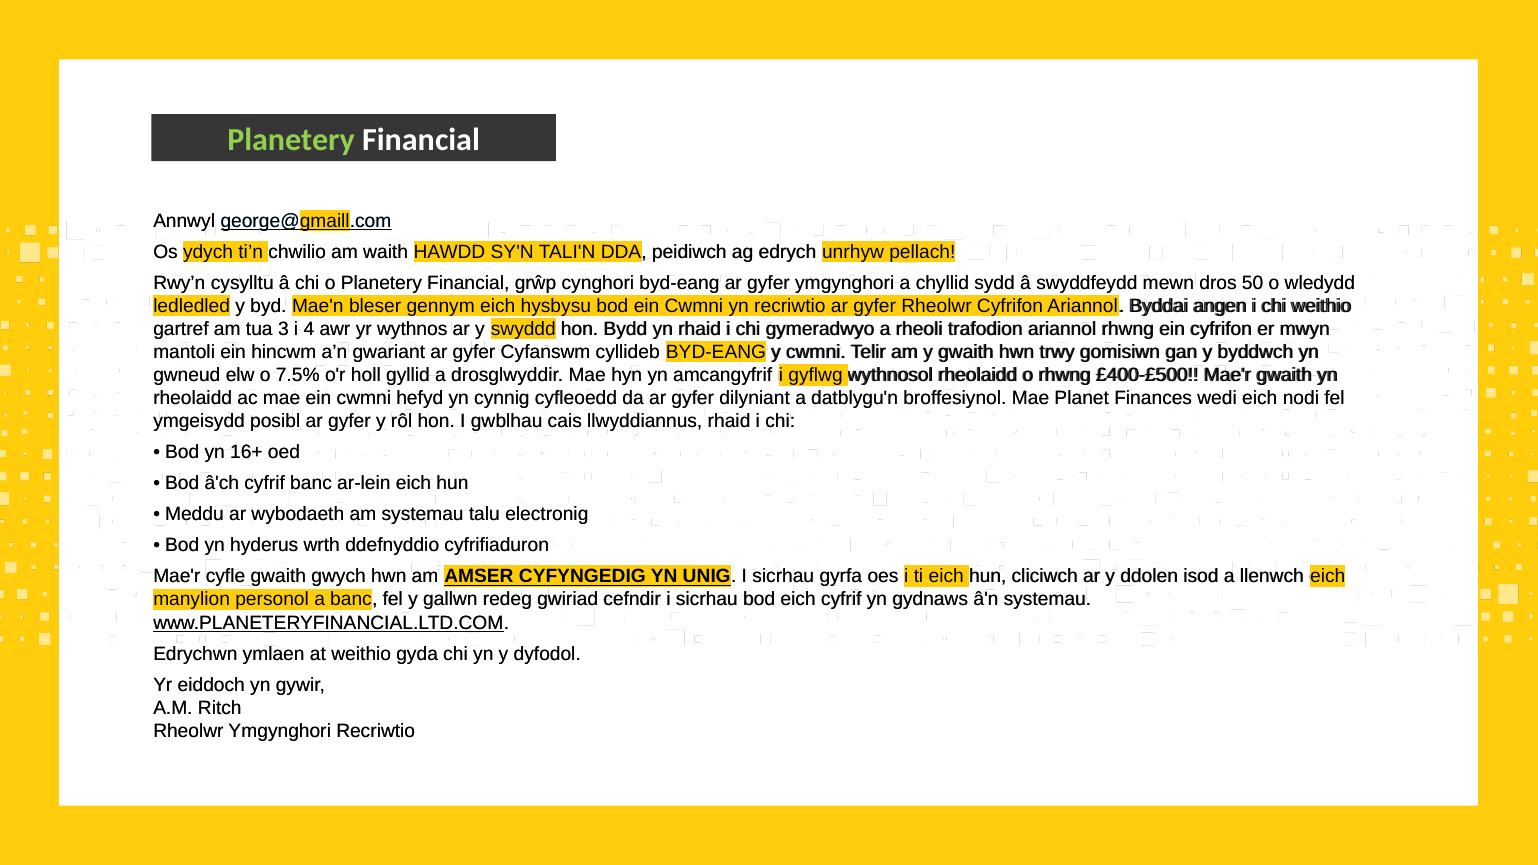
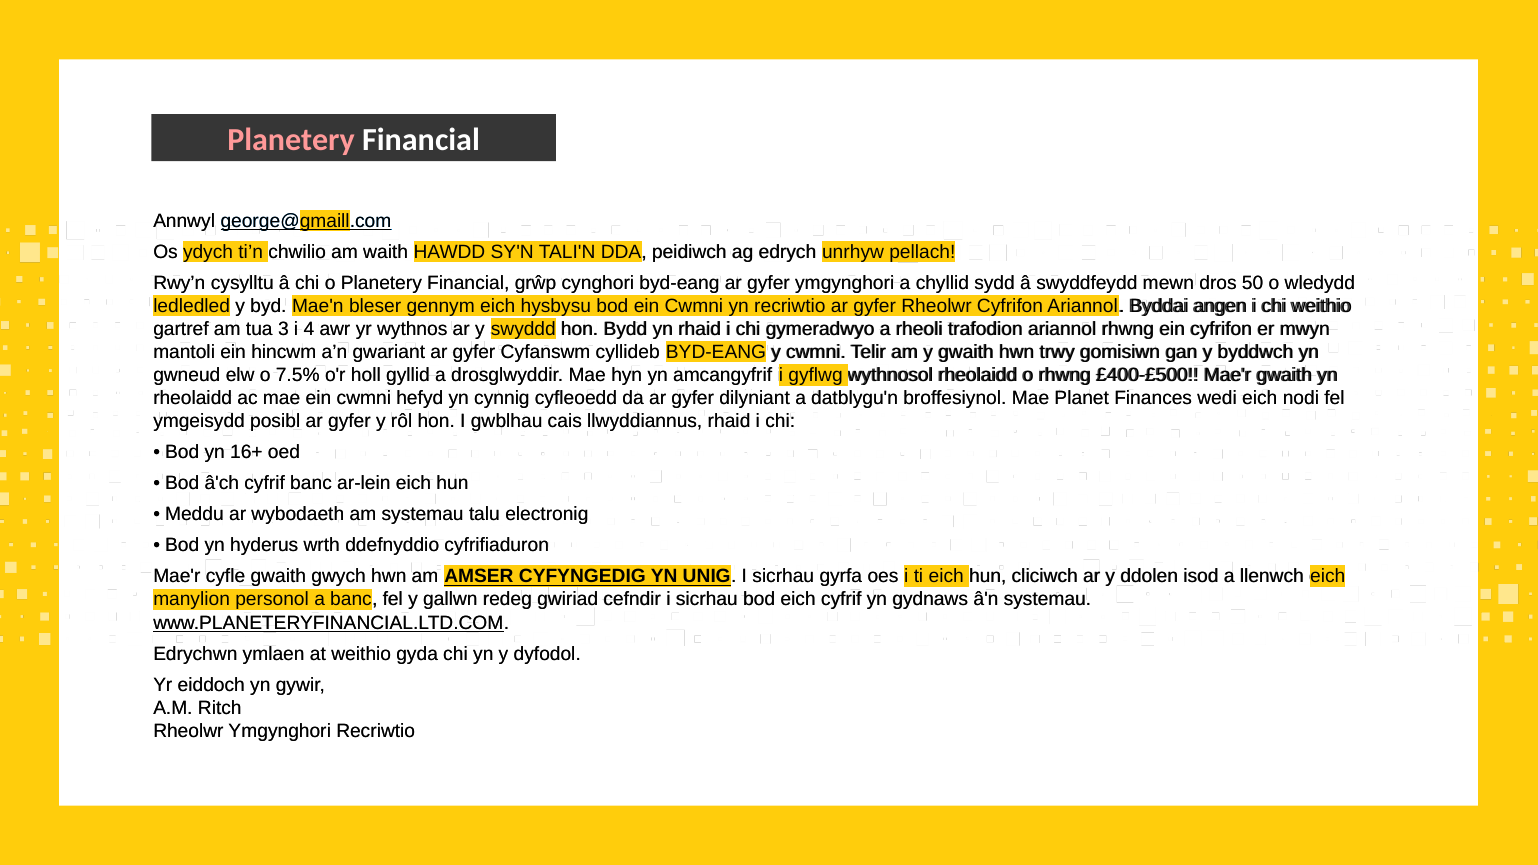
Planetery colour: light green -> pink (291, 140)
